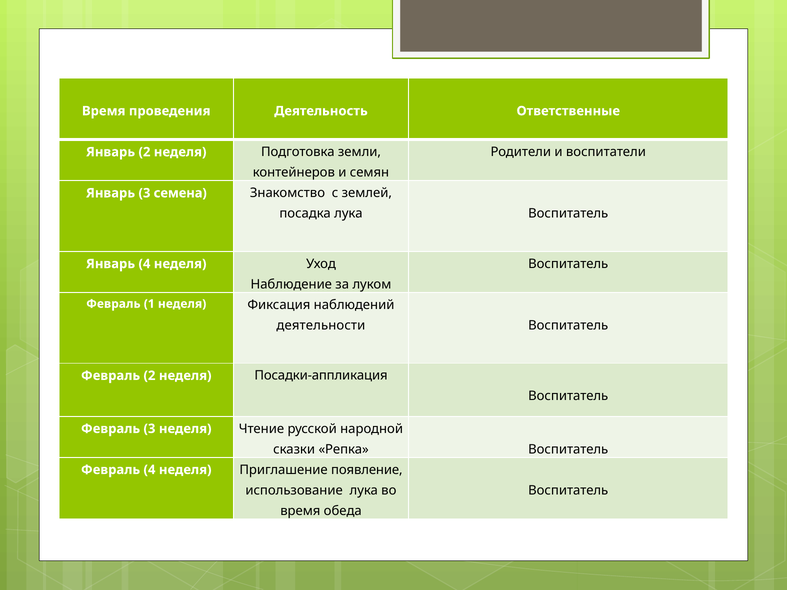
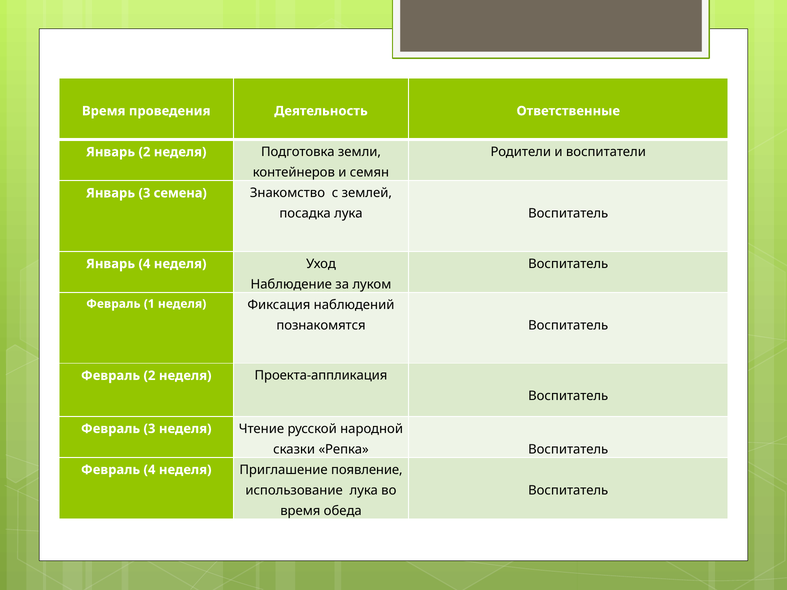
деятельности: деятельности -> познакомятся (321, 326)
Посадки-аппликация: Посадки-аппликация -> Проекта-аппликация (321, 376)
